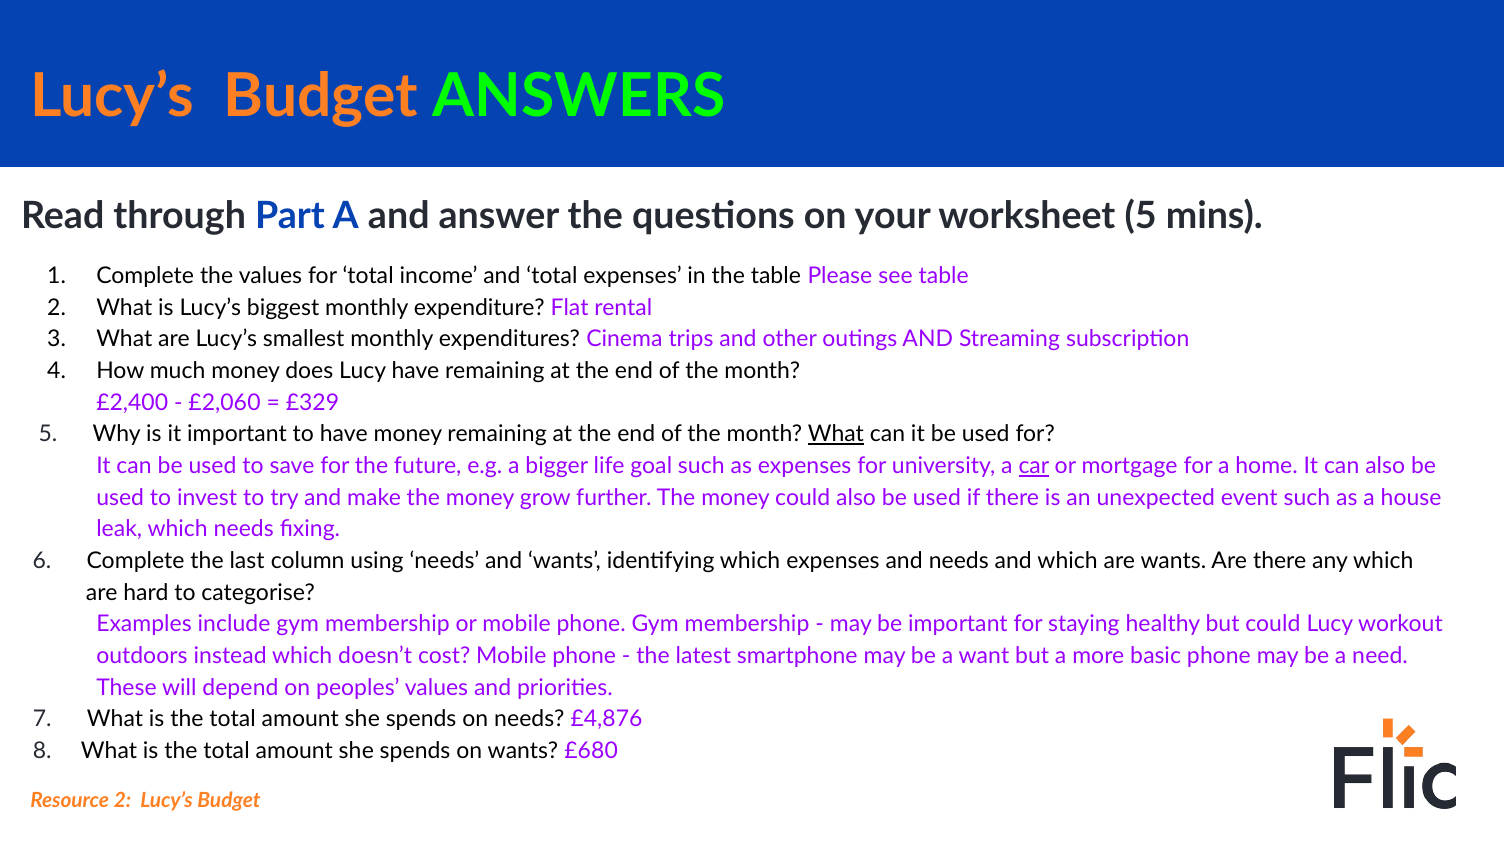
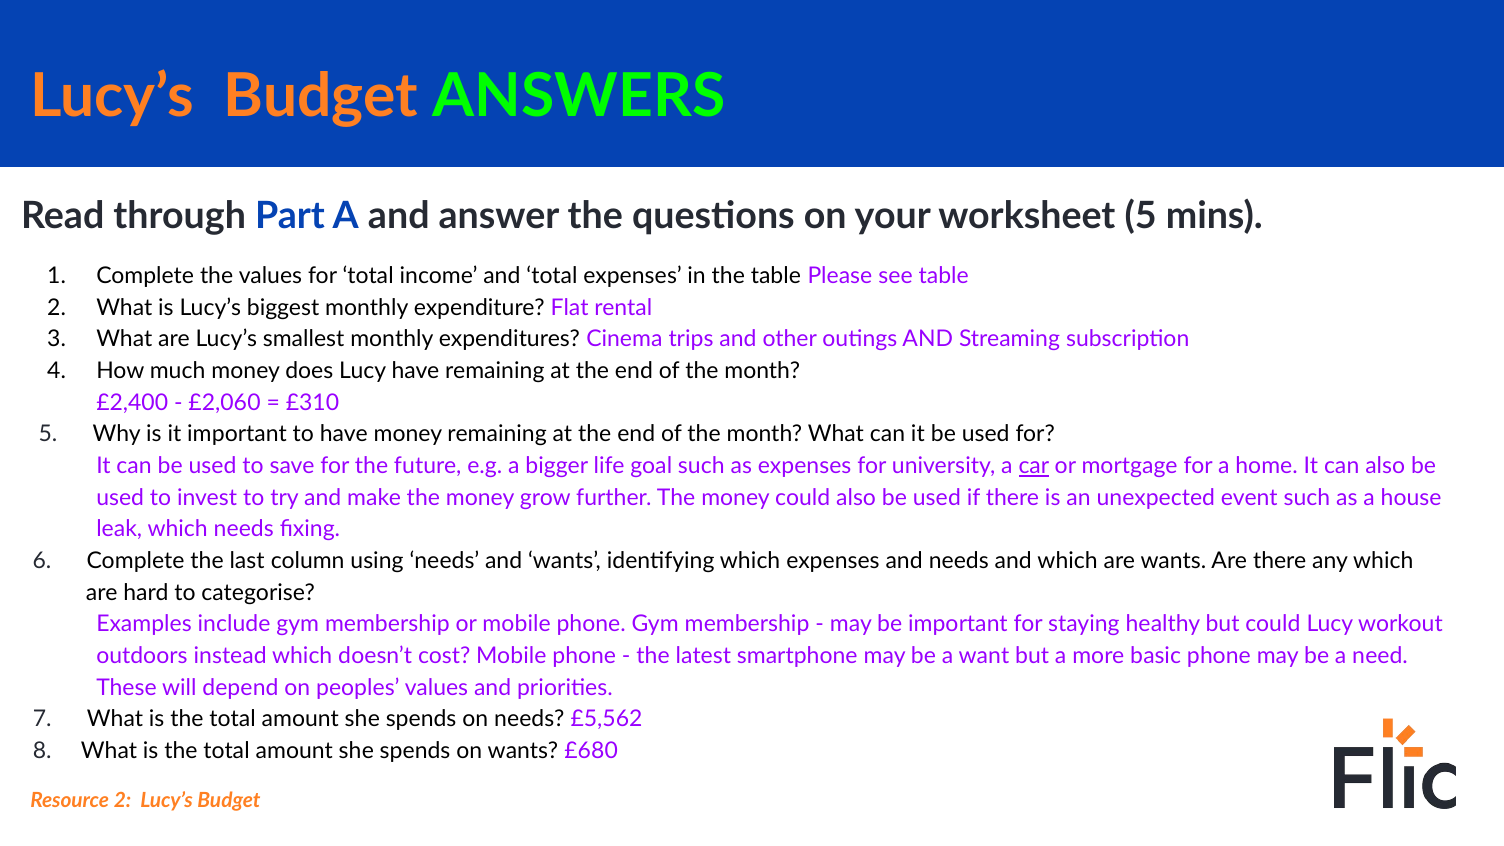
£329: £329 -> £310 (312, 403)
What underline: present -> none (836, 434)
£4,876: £4,876 -> £5,562 (606, 719)
